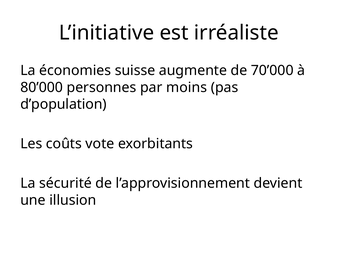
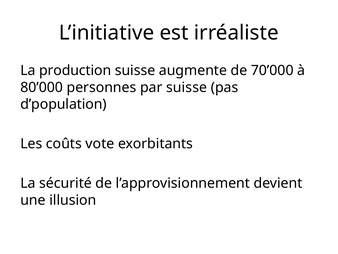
économies: économies -> production (75, 70)
par moins: moins -> suisse (187, 87)
